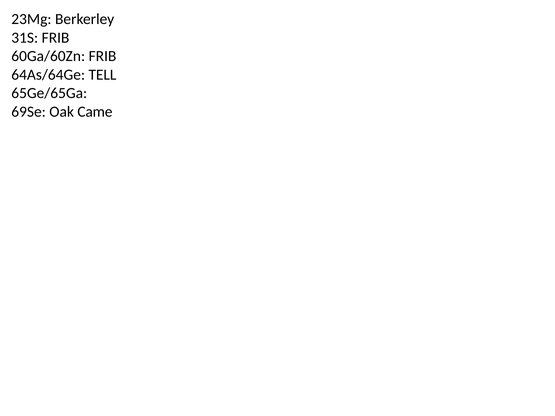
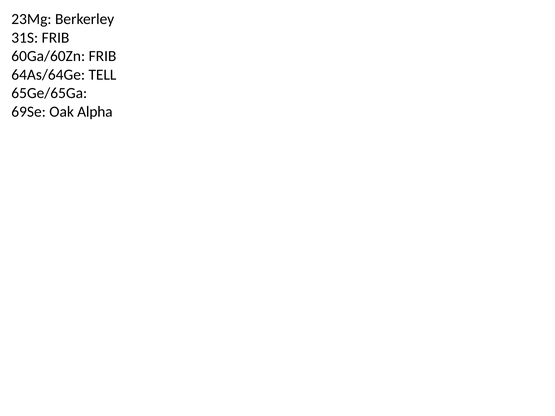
Came: Came -> Alpha (95, 112)
